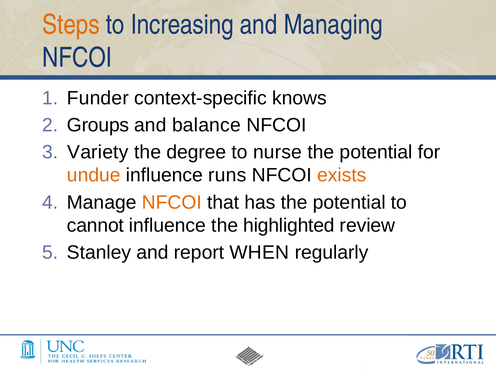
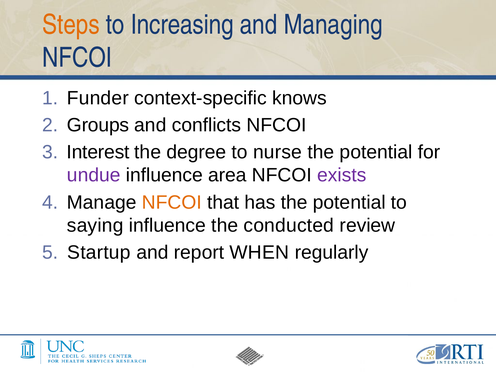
balance: balance -> conflicts (206, 125)
Variety: Variety -> Interest (98, 152)
undue colour: orange -> purple (94, 175)
runs: runs -> area (227, 175)
exists colour: orange -> purple (342, 175)
cannot: cannot -> saying (95, 225)
highlighted: highlighted -> conducted (289, 225)
Stanley: Stanley -> Startup (99, 252)
